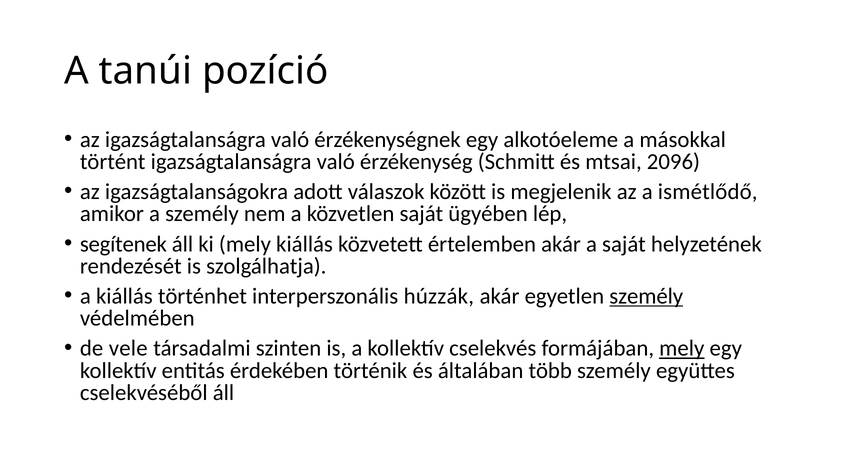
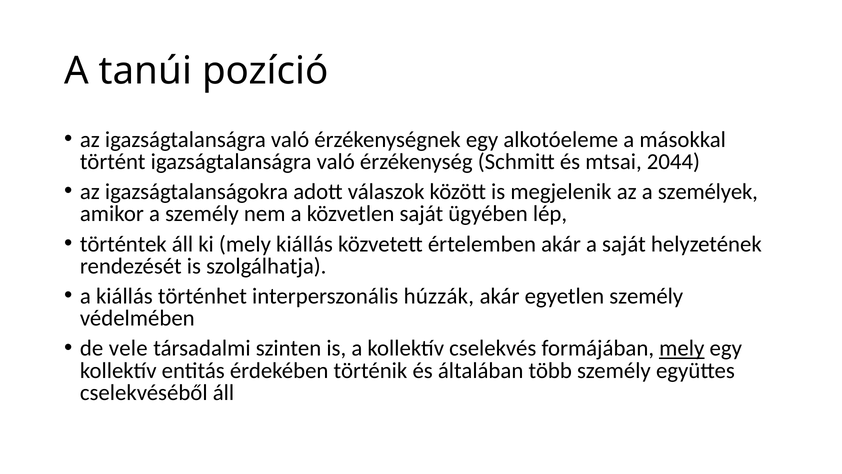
2096: 2096 -> 2044 (673, 162)
ismétlődő: ismétlődő -> személyek (708, 192)
segítenek: segítenek -> történtek (123, 244)
személy underline: present -> none (646, 296)
